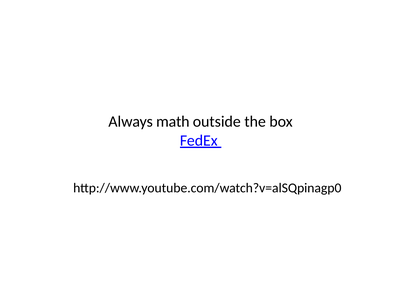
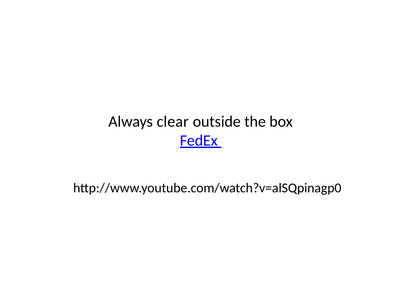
math: math -> clear (173, 121)
